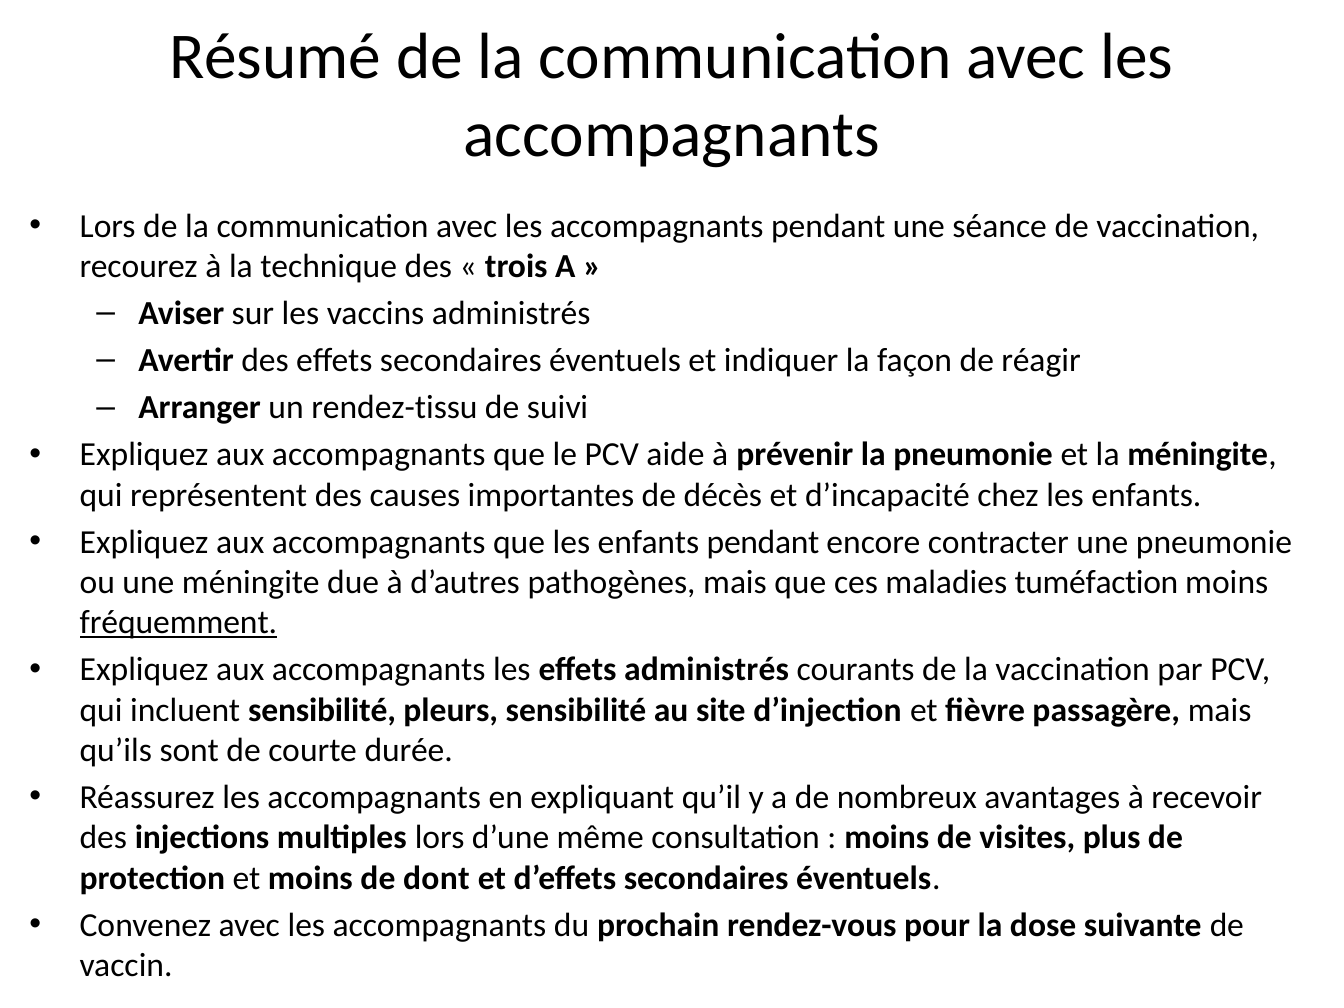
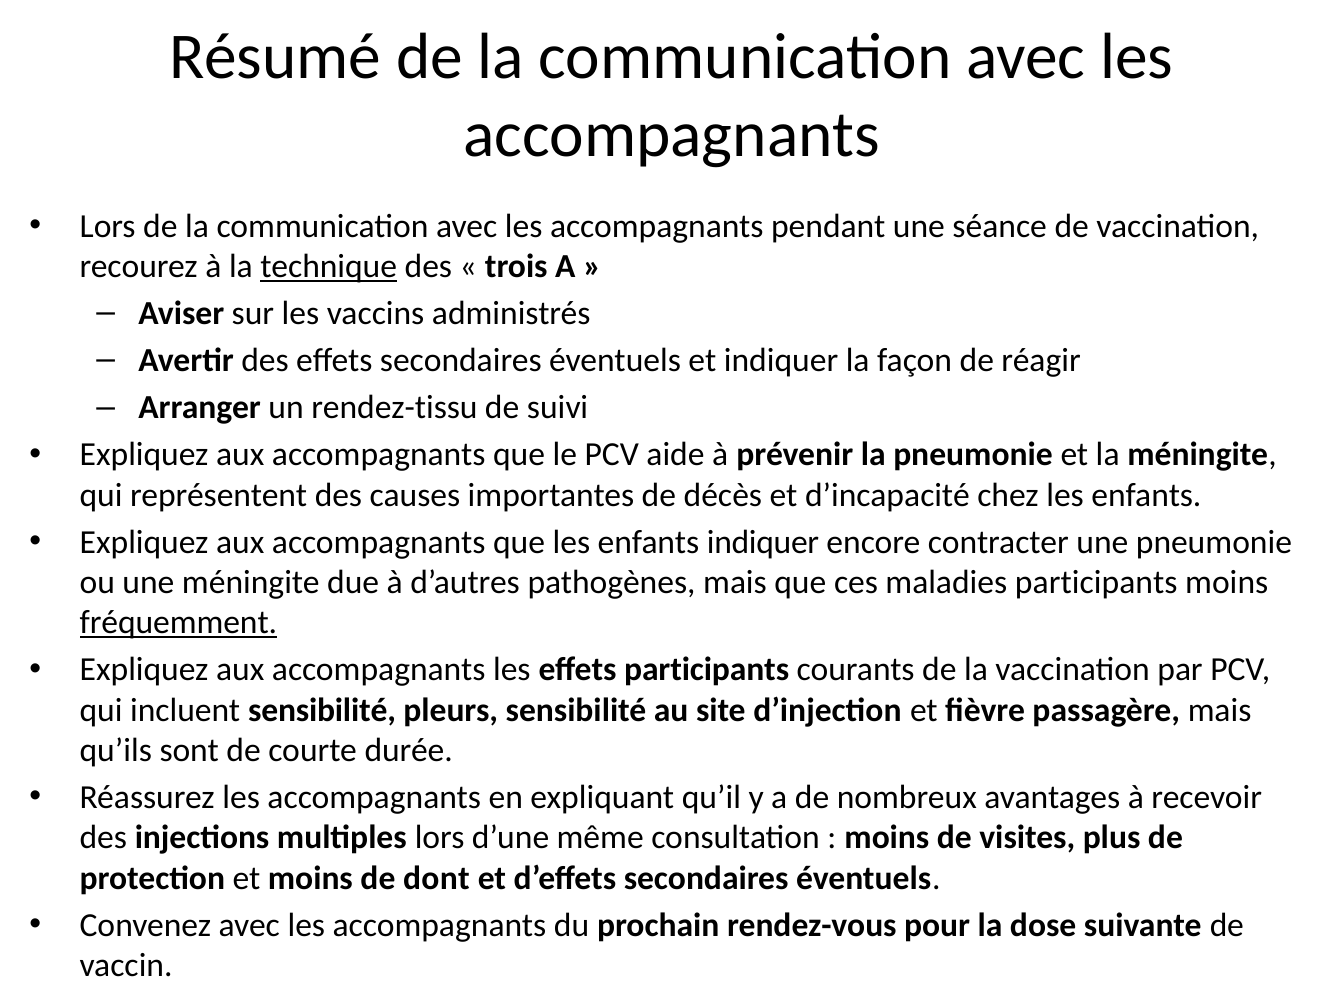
technique underline: none -> present (329, 267)
enfants pendant: pendant -> indiquer (763, 542)
maladies tuméfaction: tuméfaction -> participants (1096, 582)
effets administrés: administrés -> participants (707, 670)
